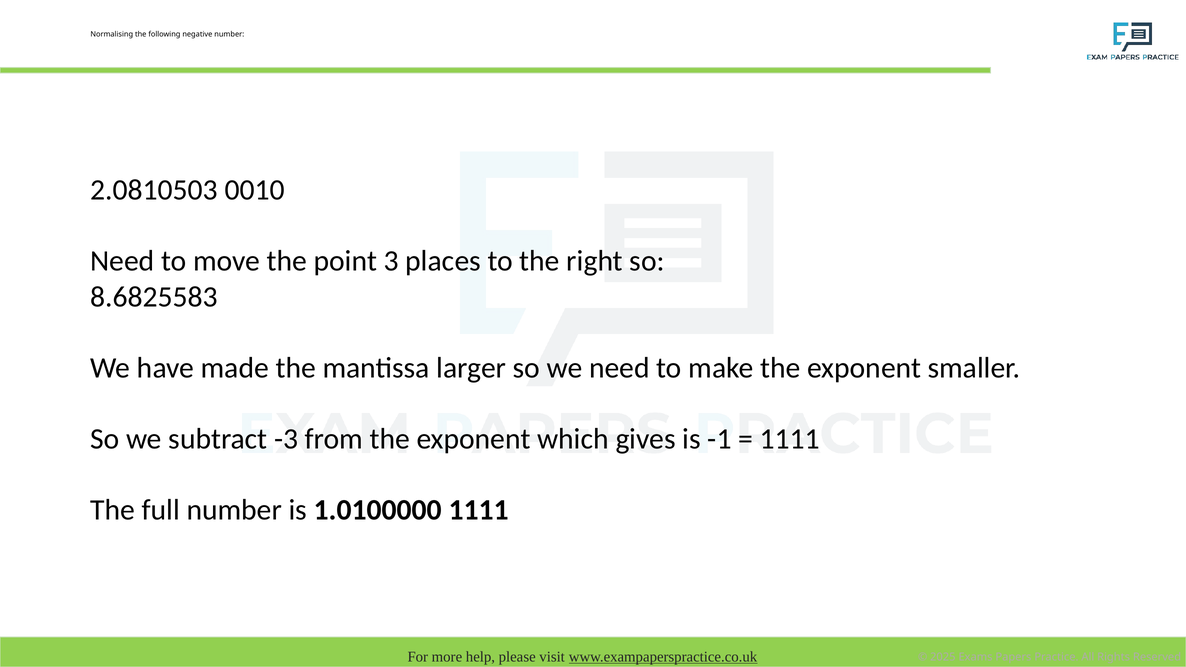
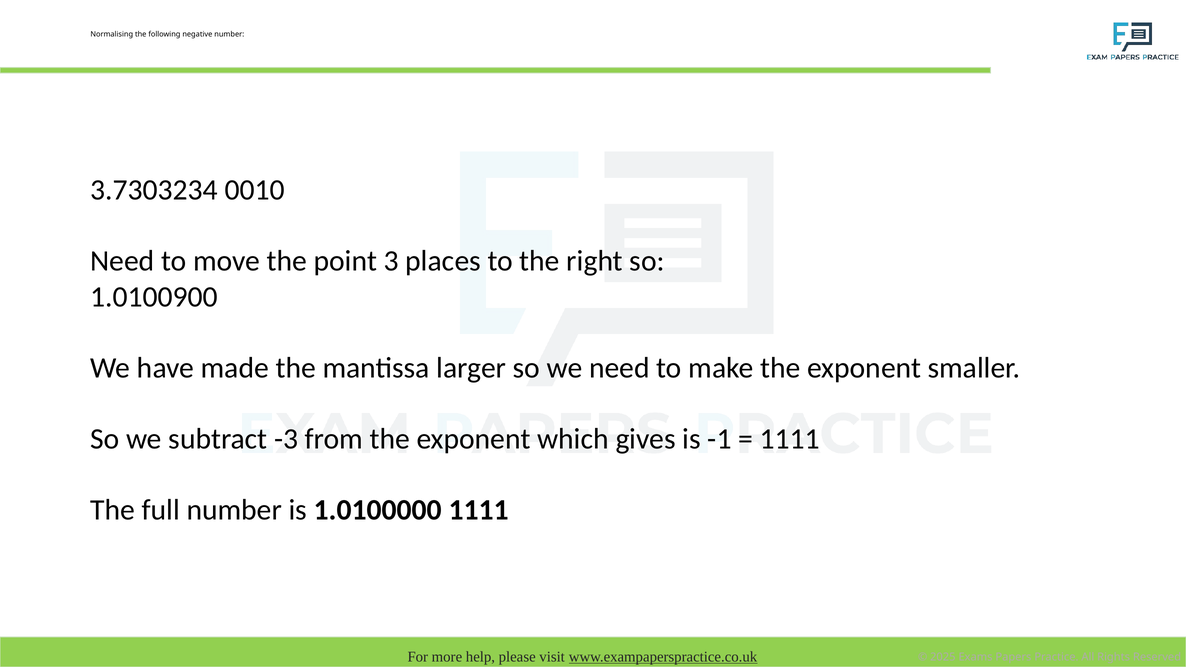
2.0810503: 2.0810503 -> 3.7303234 (154, 190)
8.6825583: 8.6825583 -> 1.0100900 (154, 297)
